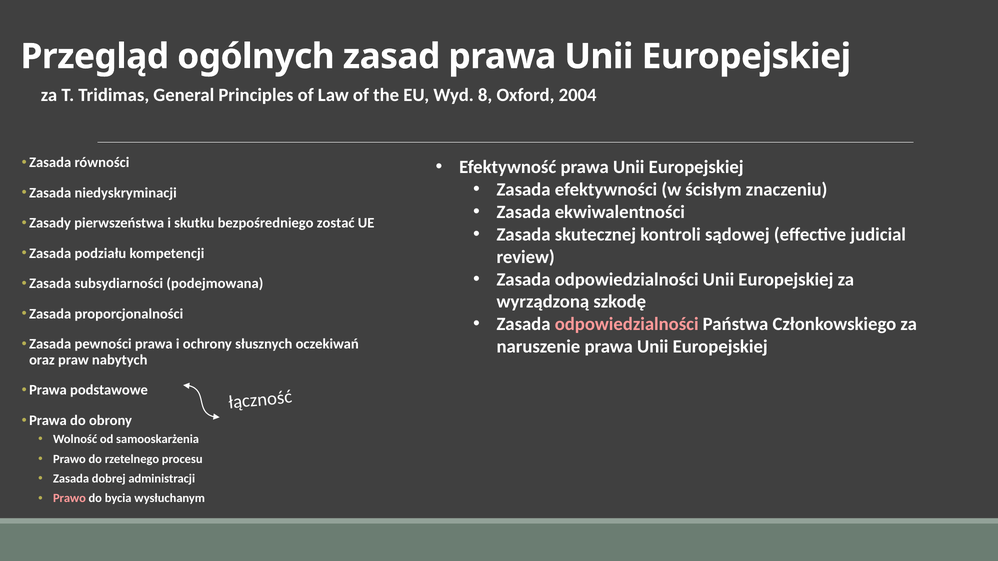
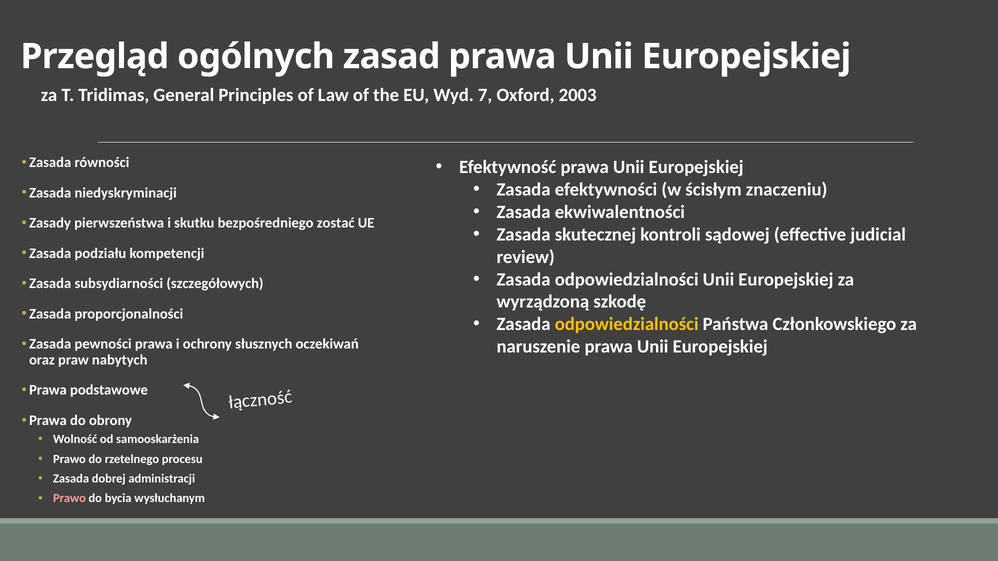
8: 8 -> 7 (485, 95)
2004: 2004 -> 2003 (578, 95)
podejmowana: podejmowana -> szczegółowych (215, 284)
odpowiedzialności colour: pink -> yellow (627, 324)
